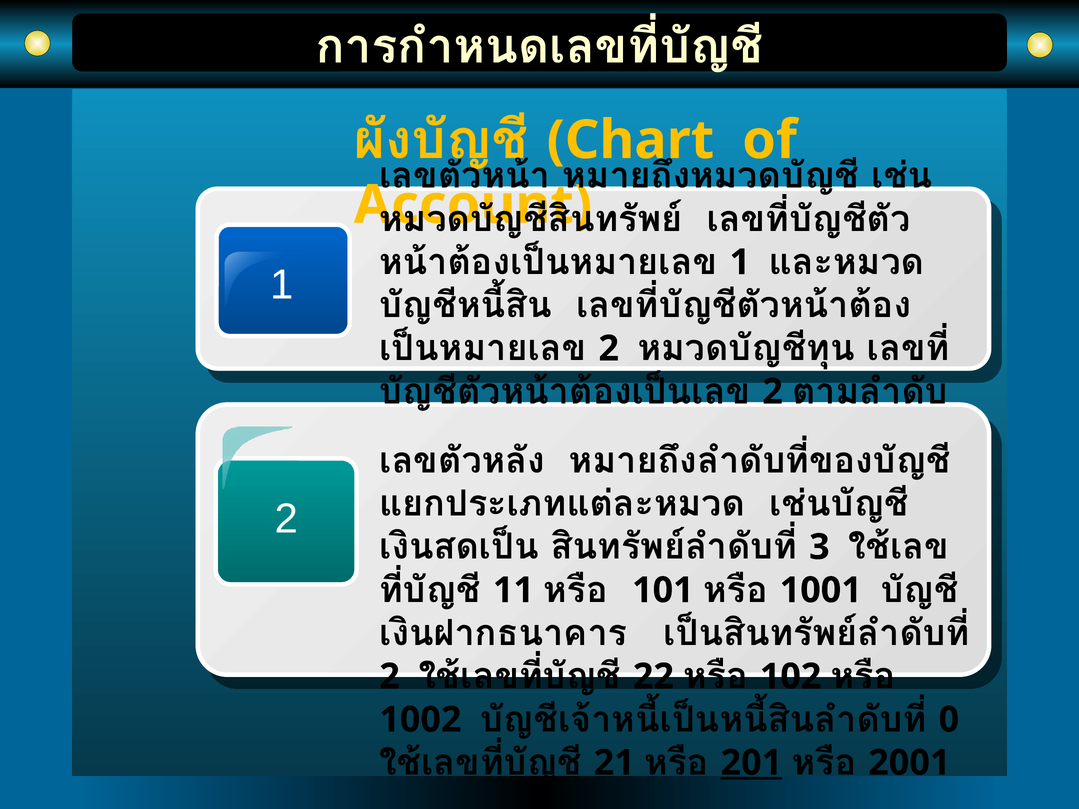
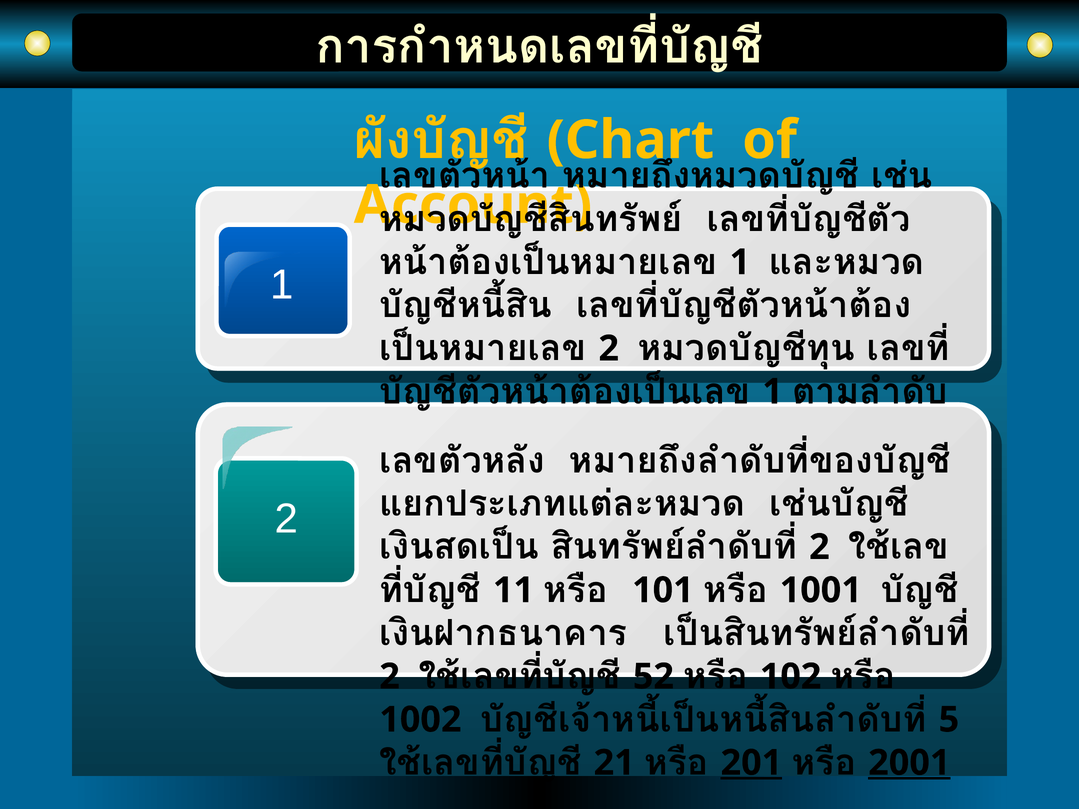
2: 2 -> 1 (773, 392)
3: 3 -> 2 (819, 547)
22: 22 -> 52 (653, 677)
0: 0 -> 5 (949, 720)
2001 underline: none -> present (909, 763)
